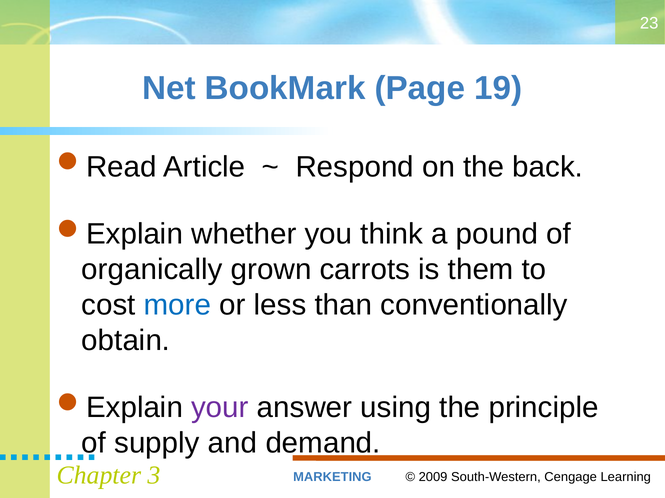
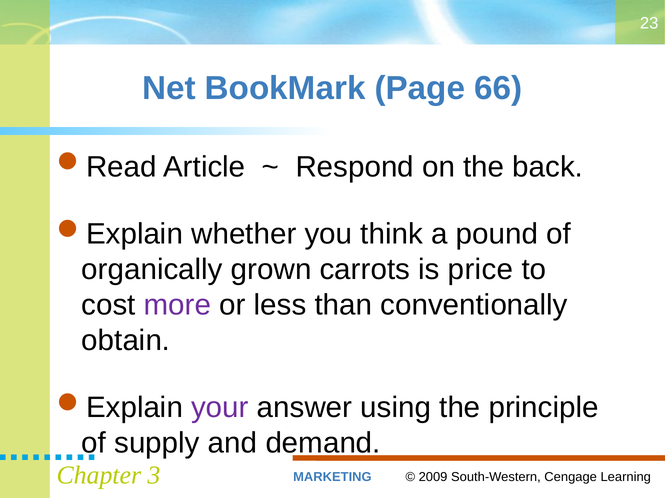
19: 19 -> 66 (498, 88)
them: them -> price (481, 270)
more colour: blue -> purple (177, 305)
